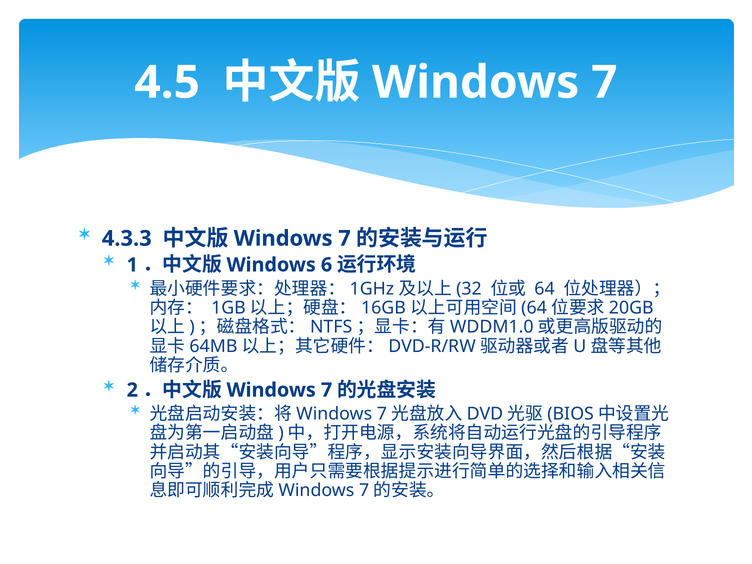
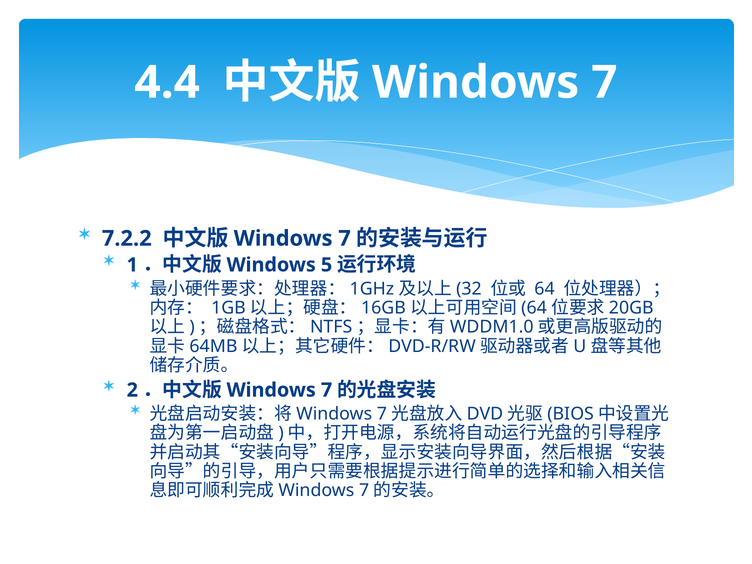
4.5: 4.5 -> 4.4 (167, 83)
4.3.3: 4.3.3 -> 7.2.2 (127, 238)
6: 6 -> 5 (327, 265)
